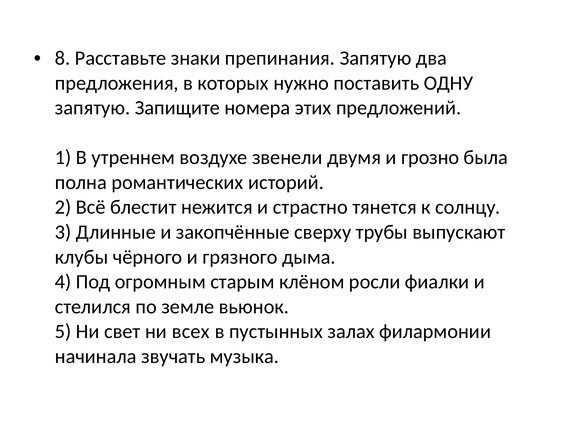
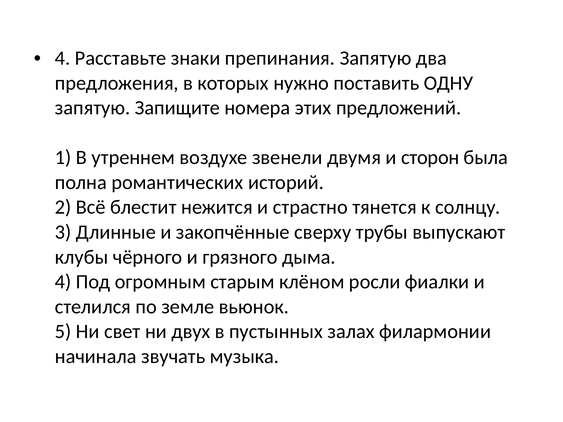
8: 8 -> 4 (63, 58)
грозно: грозно -> сторон (430, 158)
всех: всех -> двух (191, 332)
